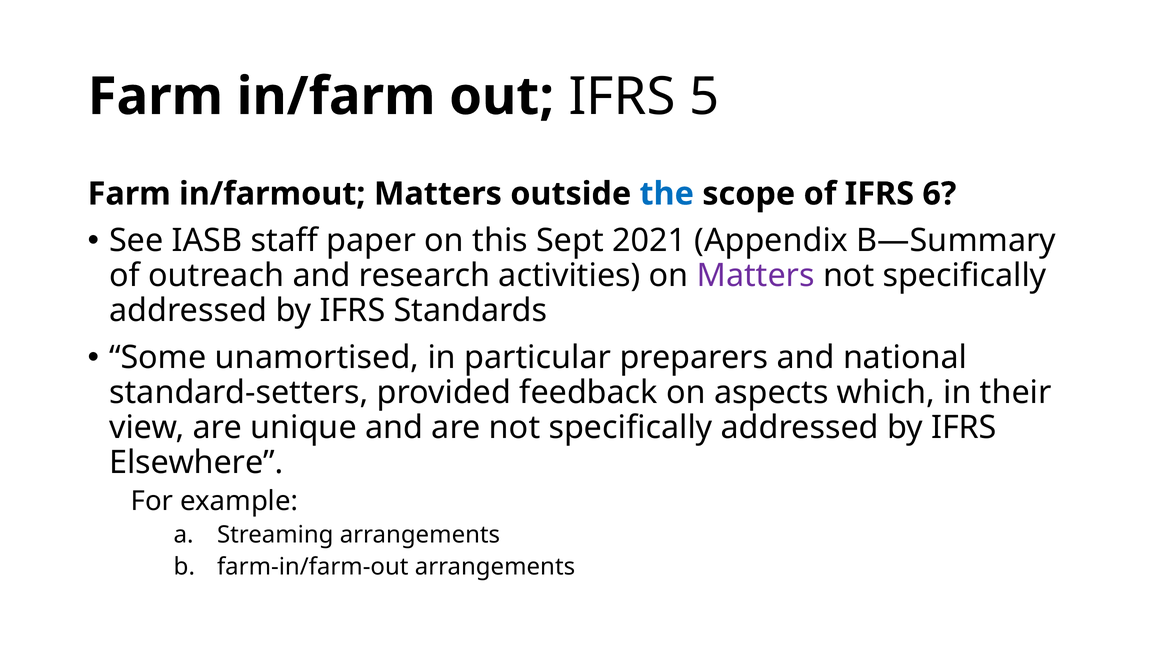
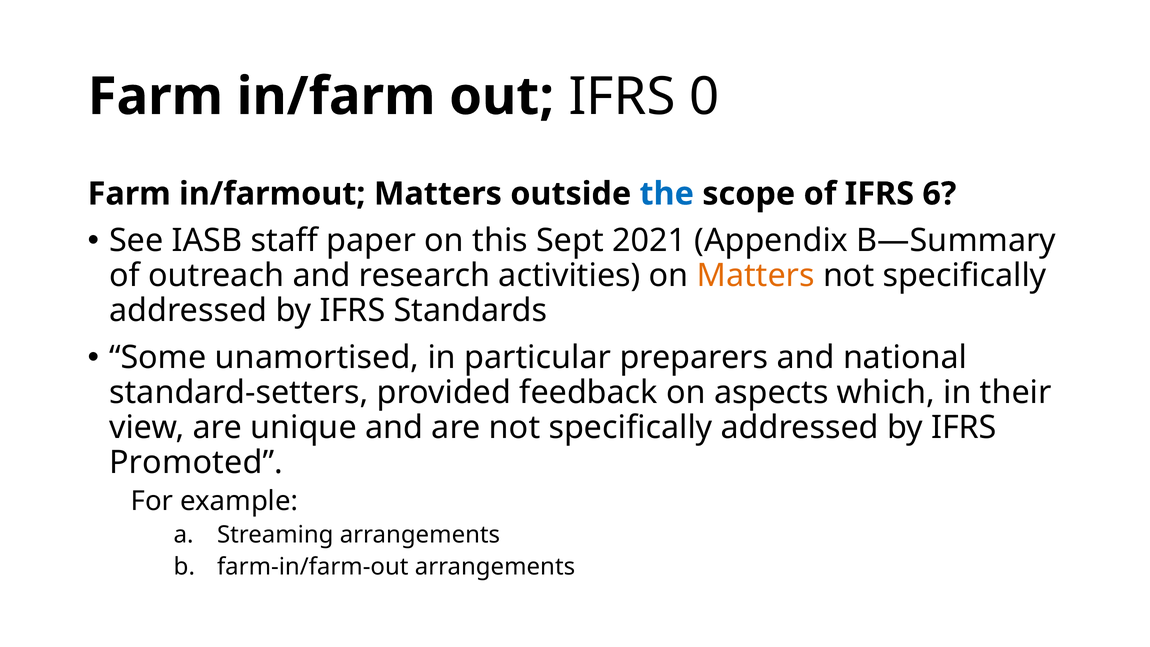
5: 5 -> 0 (704, 97)
Matters colour: purple -> orange (756, 276)
Elsewhere: Elsewhere -> Promoted (196, 463)
